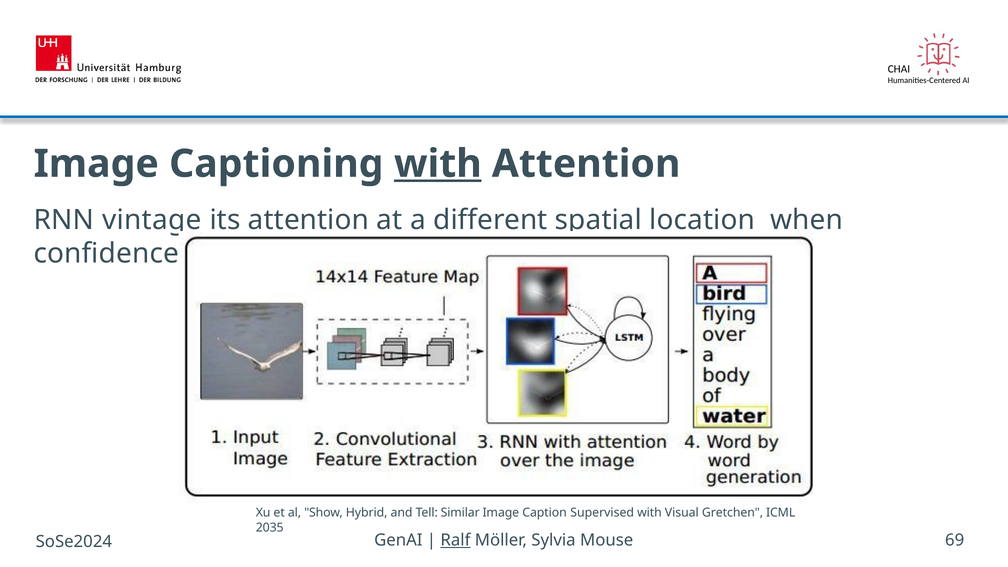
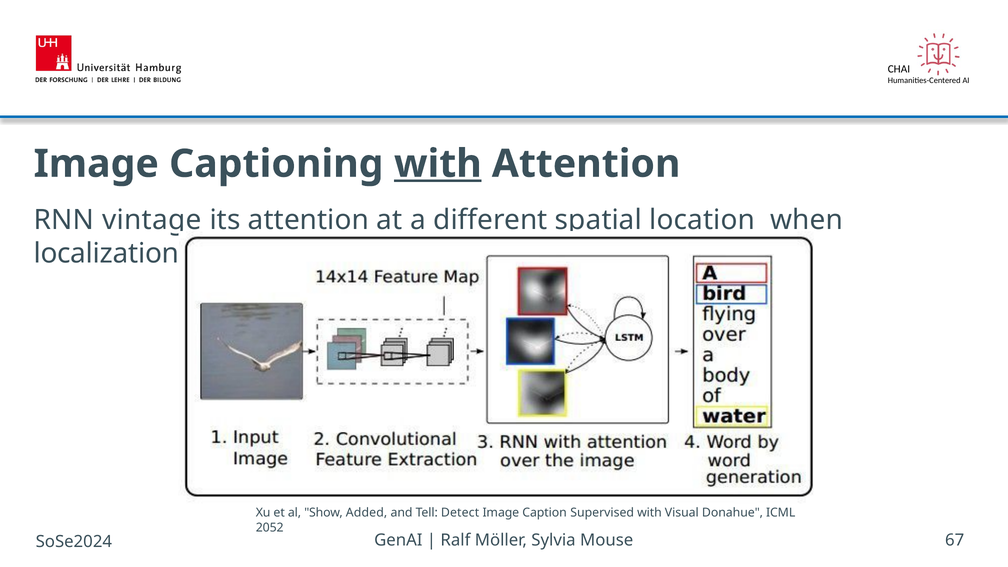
confidence: confidence -> localization (106, 254)
Hybrid: Hybrid -> Added (367, 513)
Similar: Similar -> Detect (460, 513)
Gretchen: Gretchen -> Donahue (732, 513)
2035: 2035 -> 2052 (270, 528)
Ralf underline: present -> none (455, 540)
69: 69 -> 67 (955, 540)
